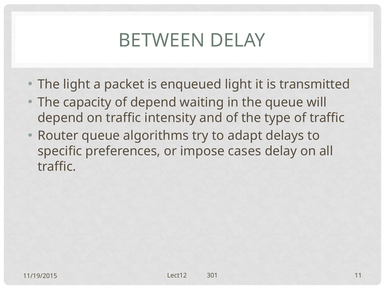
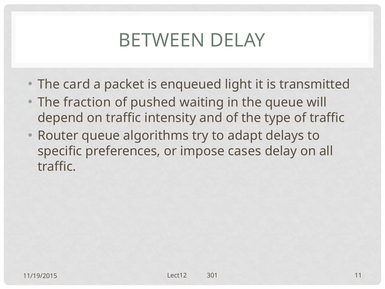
The light: light -> card (77, 84)
capacity: capacity -> fraction (87, 102)
of depend: depend -> pushed (153, 102)
